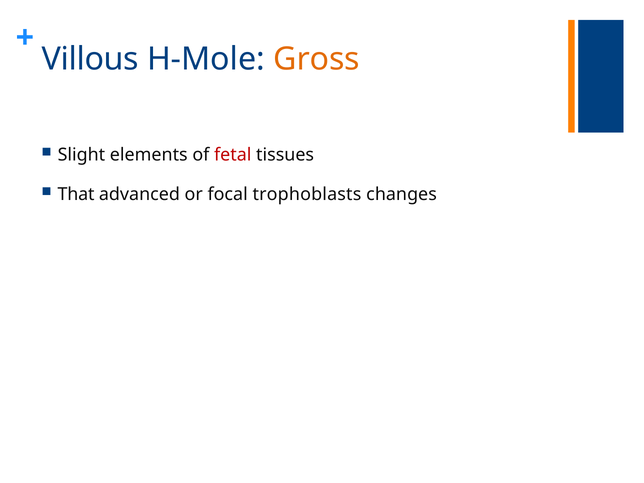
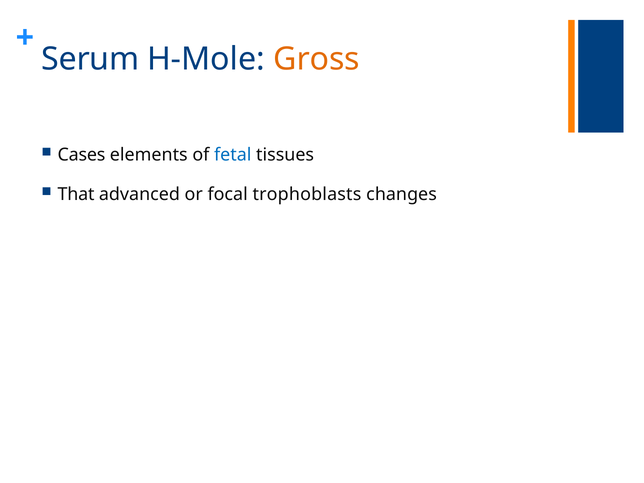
Villous: Villous -> Serum (90, 59)
Slight: Slight -> Cases (81, 155)
fetal colour: red -> blue (233, 155)
